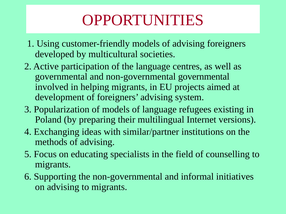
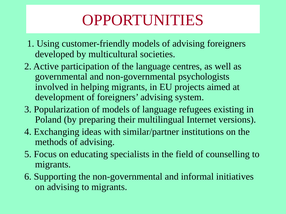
non-governmental governmental: governmental -> psychologists (204, 77)
